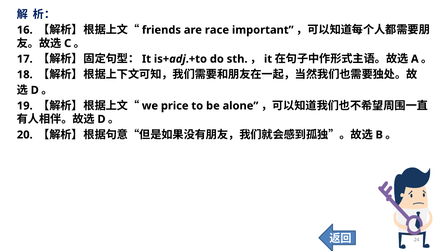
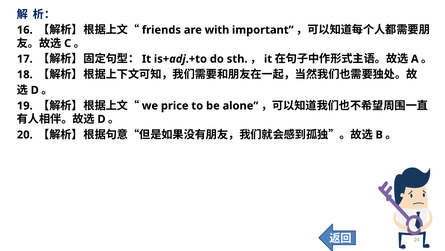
race: race -> with (217, 30)
